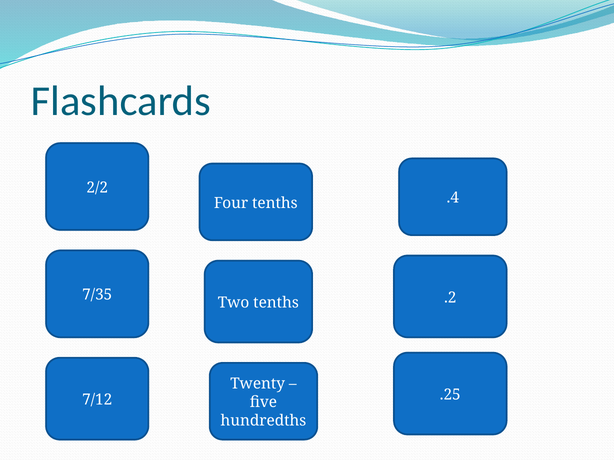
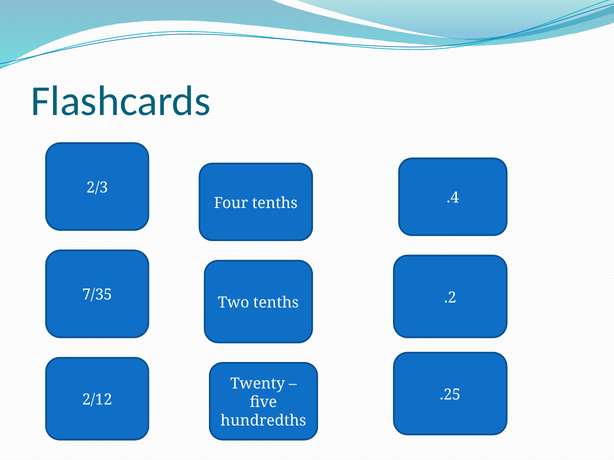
2/2: 2/2 -> 2/3 (97, 188)
7/12: 7/12 -> 2/12 (97, 400)
